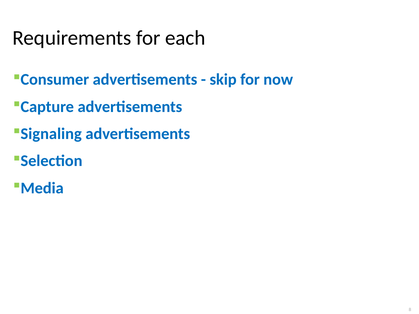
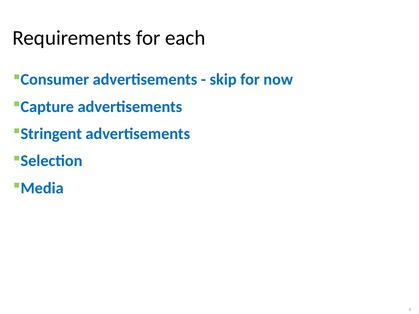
Signaling: Signaling -> Stringent (51, 134)
